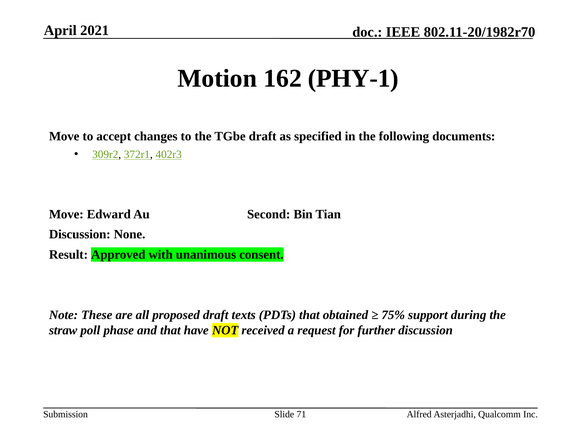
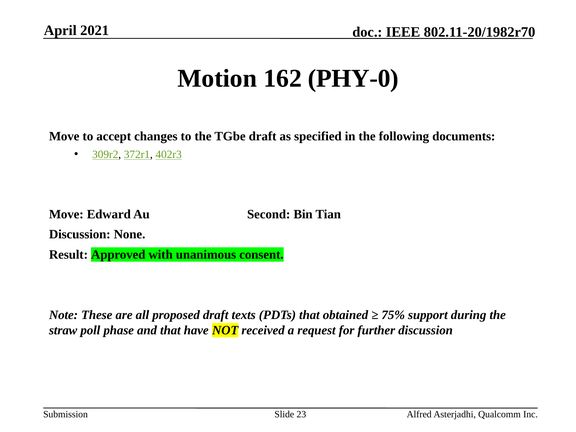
PHY-1: PHY-1 -> PHY-0 (353, 79)
71: 71 -> 23 (301, 414)
